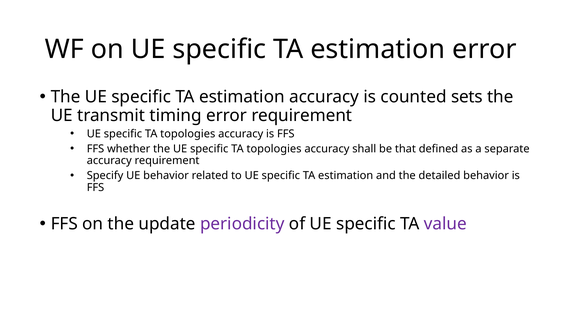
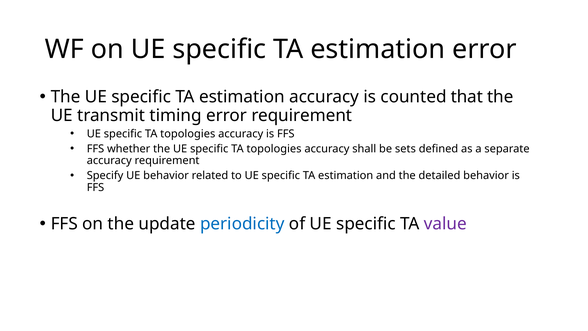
sets: sets -> that (467, 97)
that: that -> sets (405, 149)
periodicity colour: purple -> blue (242, 224)
